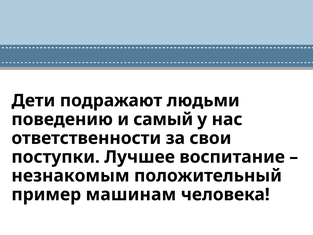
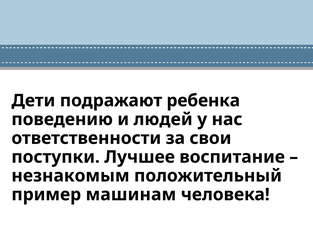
людьми: людьми -> ребенка (203, 100)
самый: самый -> людей (163, 119)
